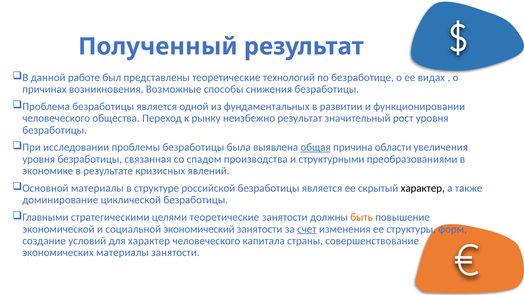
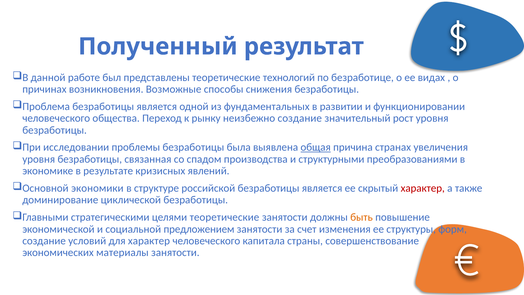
неизбежно результат: результат -> создание (300, 118)
области: области -> странах (393, 147)
Основной материалы: материалы -> экономики (97, 188)
характер colour: black -> red (423, 188)
экономический: экономический -> предложением (199, 229)
счет underline: present -> none (307, 229)
